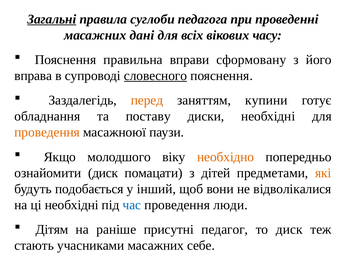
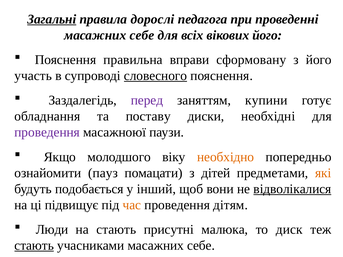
суглоби: суглоби -> дорослі (152, 19)
дані: дані -> себе (142, 35)
вікових часу: часу -> його (267, 35)
вправа: вправа -> участь (33, 76)
перед colour: orange -> purple (147, 100)
проведення colour: orange -> purple (47, 132)
ознайомити диск: диск -> пауз (103, 173)
відволікалися underline: none -> present (292, 189)
ці необхідні: необхідні -> підвищує (72, 205)
час colour: blue -> orange (132, 205)
люди: люди -> дітям (231, 205)
Дітям: Дітям -> Люди (52, 230)
на раніше: раніше -> стають (116, 230)
педагог: педагог -> малюка (225, 230)
стають underline: none -> present (34, 246)
